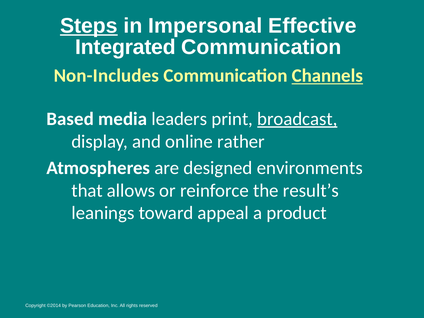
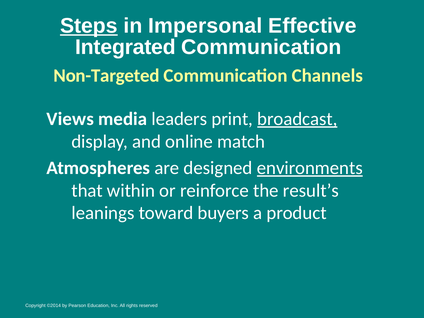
Non-Includes: Non-Includes -> Non-Targeted (107, 76)
Channels underline: present -> none (327, 76)
Based: Based -> Views (70, 119)
rather: rather -> match (241, 141)
environments underline: none -> present (310, 168)
allows: allows -> within (131, 190)
appeal: appeal -> buyers (223, 213)
